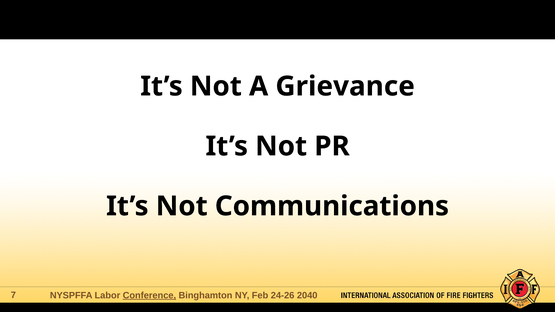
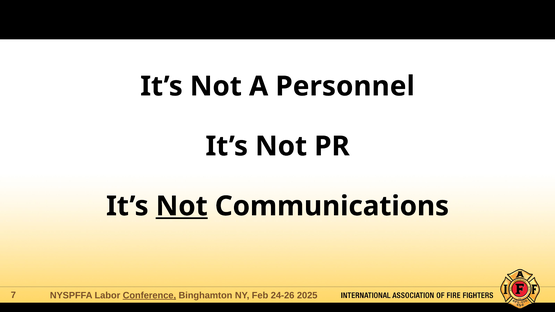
Grievance: Grievance -> Personnel (345, 86)
Not underline: none -> present (182, 206)
2040: 2040 -> 2025 (307, 295)
